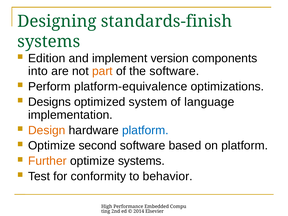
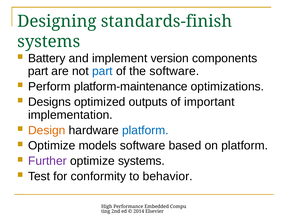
Edition: Edition -> Battery (47, 58)
into: into -> part (38, 71)
part colour: orange -> blue (102, 71)
platform-equivalence: platform-equivalence -> platform-maintenance (131, 87)
system: system -> outputs (148, 102)
language: language -> important (209, 102)
second: second -> models (98, 146)
Further colour: orange -> purple (47, 161)
